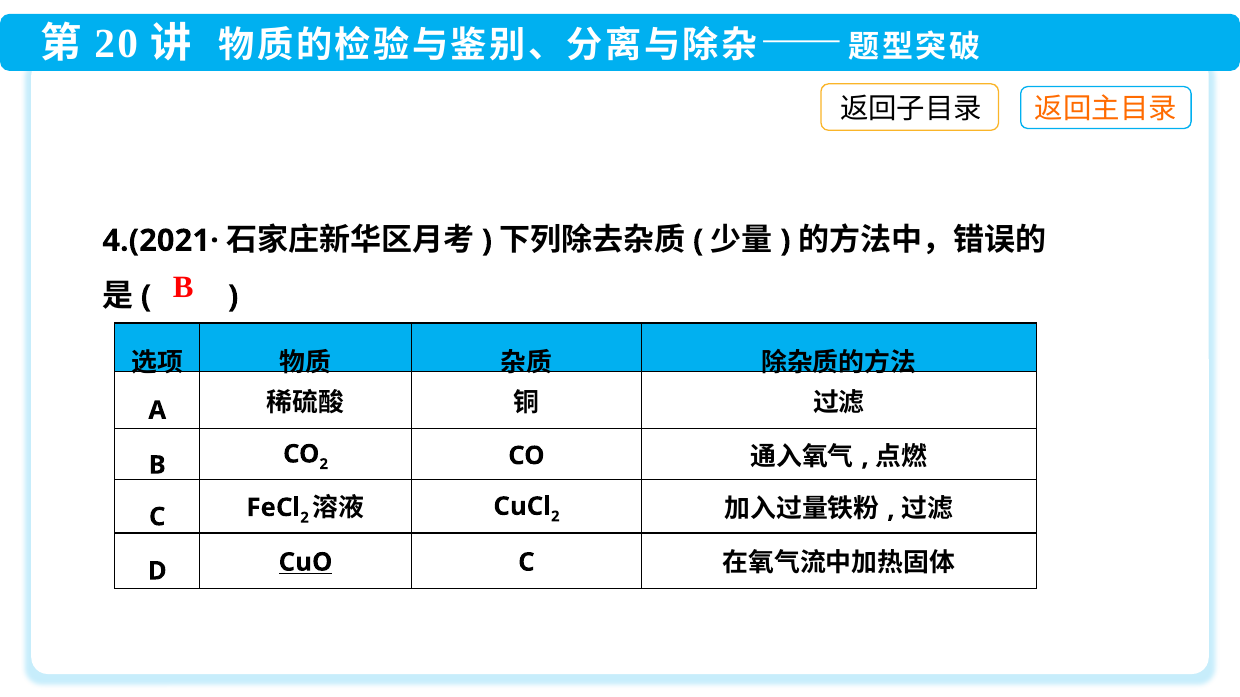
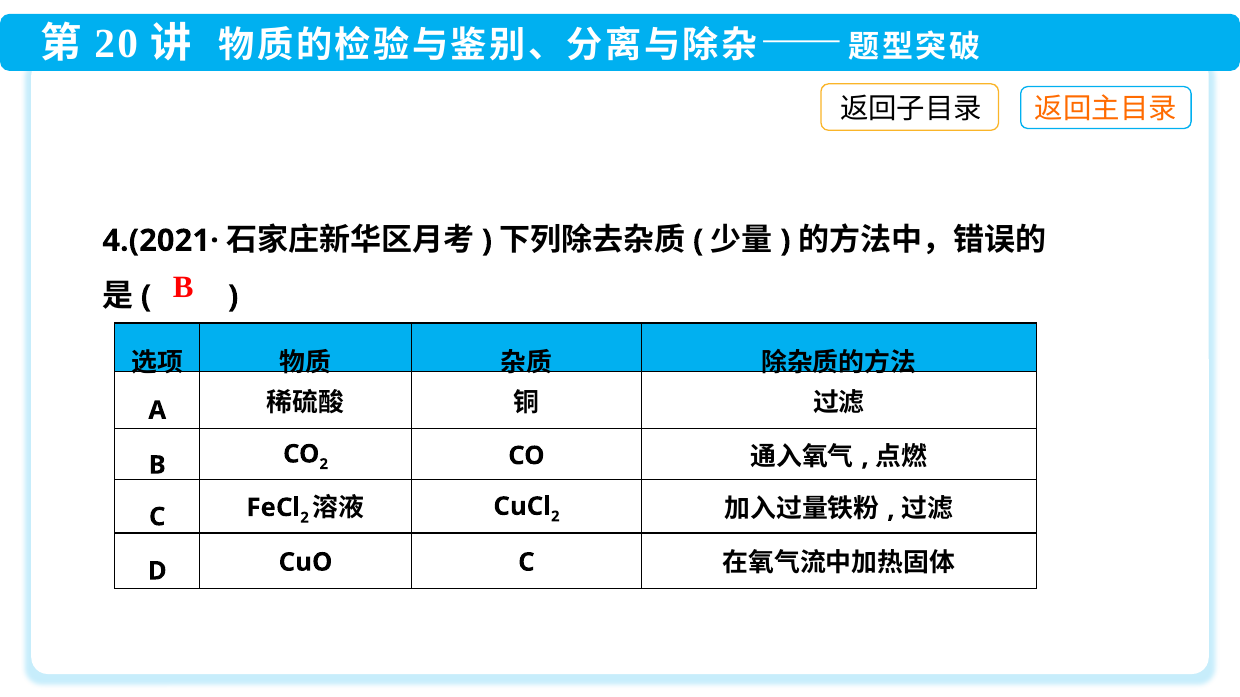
CuO underline: present -> none (306, 563)
